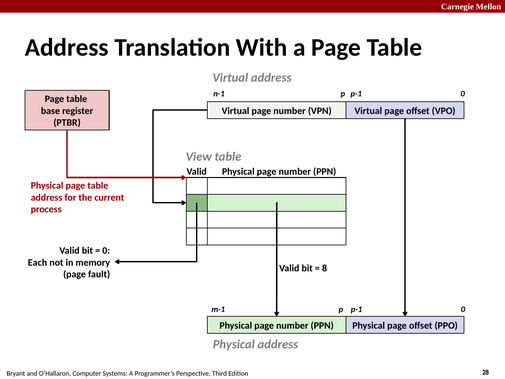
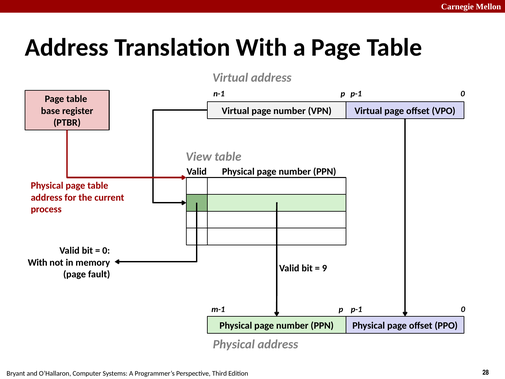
Each: Each -> With (38, 262)
8: 8 -> 9 (325, 268)
